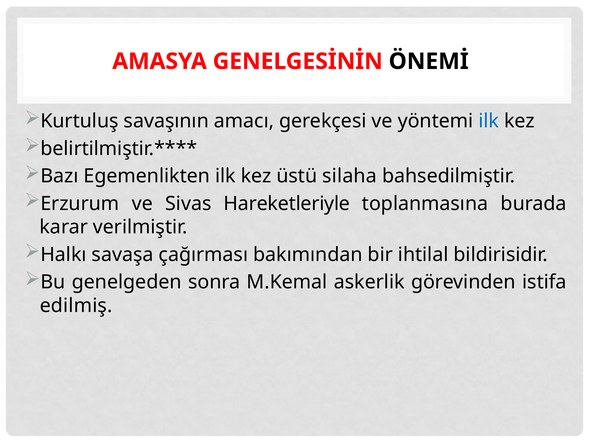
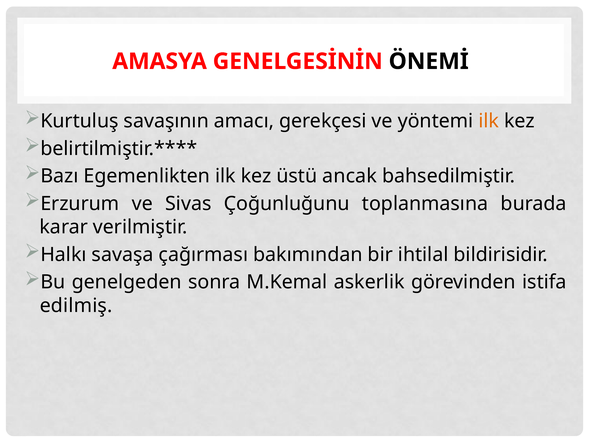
ilk colour: blue -> orange (489, 121)
silaha: silaha -> ancak (350, 176)
Hareketleriyle: Hareketleriyle -> Çoğunluğunu (287, 203)
